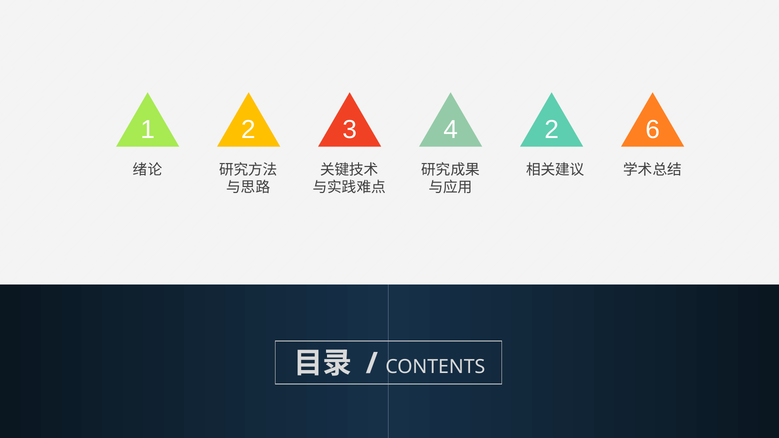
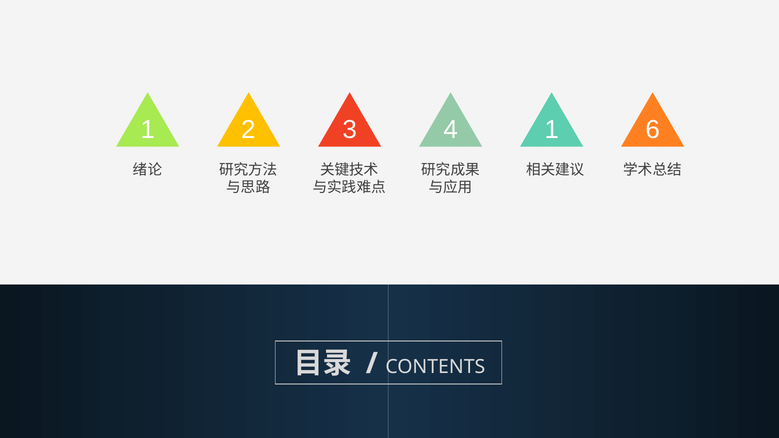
4 2: 2 -> 1 (552, 130)
